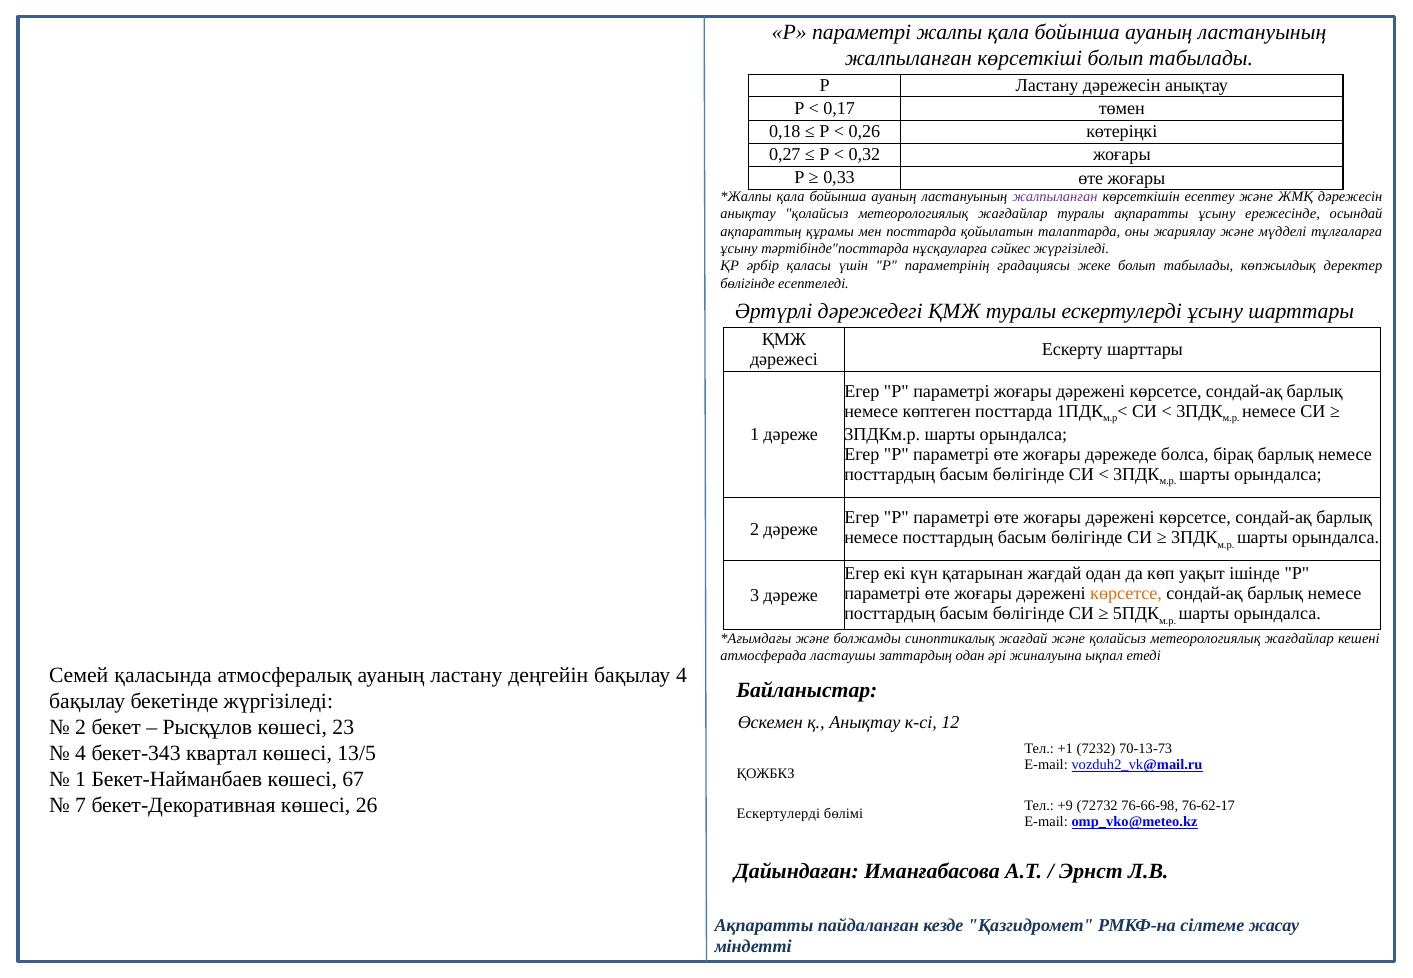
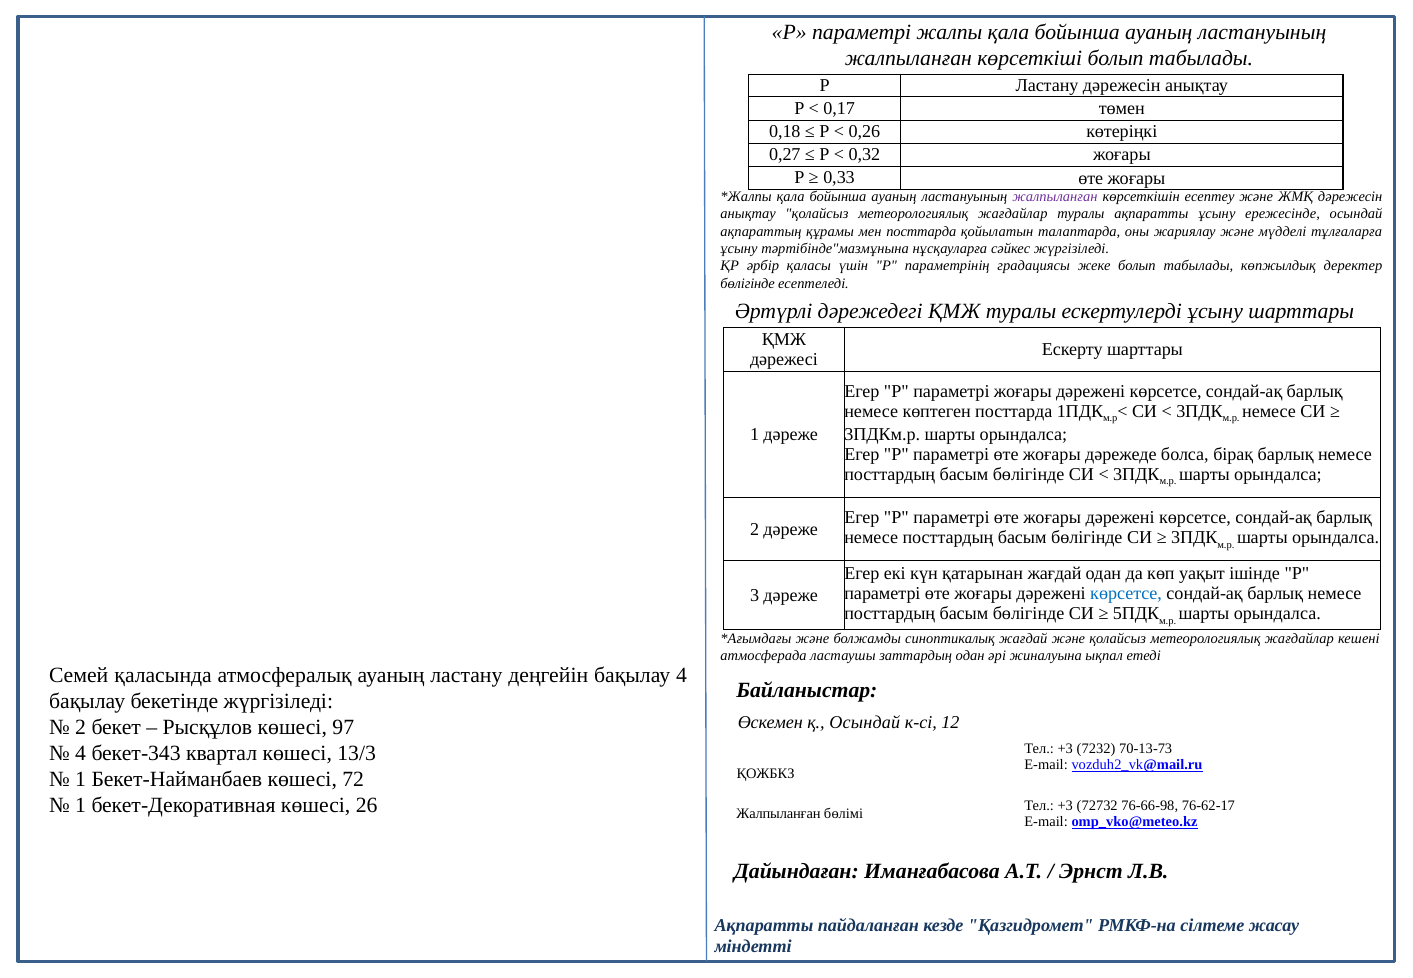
тәртібінде"посттарда: тәртібінде"посттарда -> тәртібінде"мазмұнына (835, 249)
көрсетсе colour: orange -> blue (1126, 594)
қ Анықтау: Анықтау -> Осындай (865, 723)
23: 23 -> 97 (343, 727)
+1: +1 -> +3 (1065, 749)
13/5: 13/5 -> 13/3 (357, 754)
67: 67 -> 72 (353, 780)
7: 7 -> 1 (81, 806)
+9: +9 -> +3 (1065, 806)
Ескертулерді: Ескертулерді -> Жалпыланған (779, 814)
